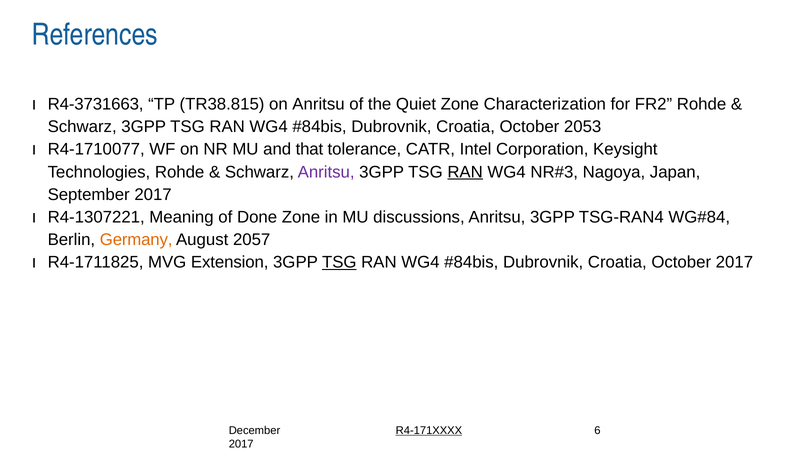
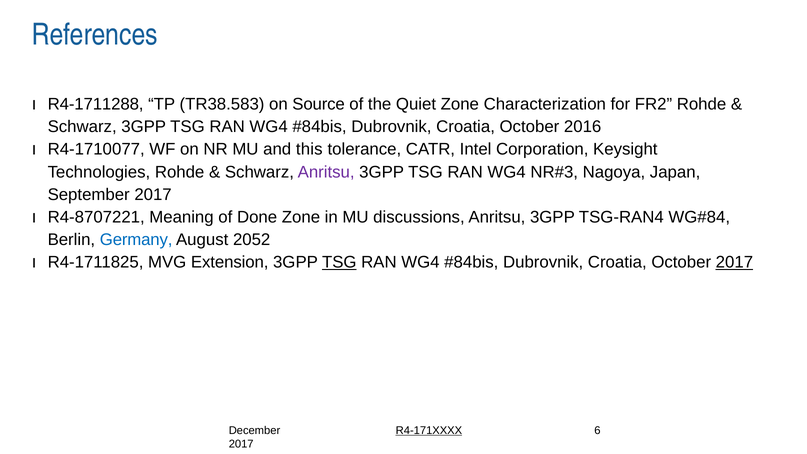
R4-3731663: R4-3731663 -> R4-1711288 (96, 104)
TR38.815: TR38.815 -> TR38.583 (222, 104)
on Anritsu: Anritsu -> Source (319, 104)
2053: 2053 -> 2016 (583, 127)
that: that -> this (309, 149)
RAN underline: present -> none (465, 172)
R4-1307221: R4-1307221 -> R4-8707221 (96, 217)
Germany colour: orange -> blue (136, 240)
2057: 2057 -> 2052 (252, 240)
2017 underline: none -> present (734, 262)
